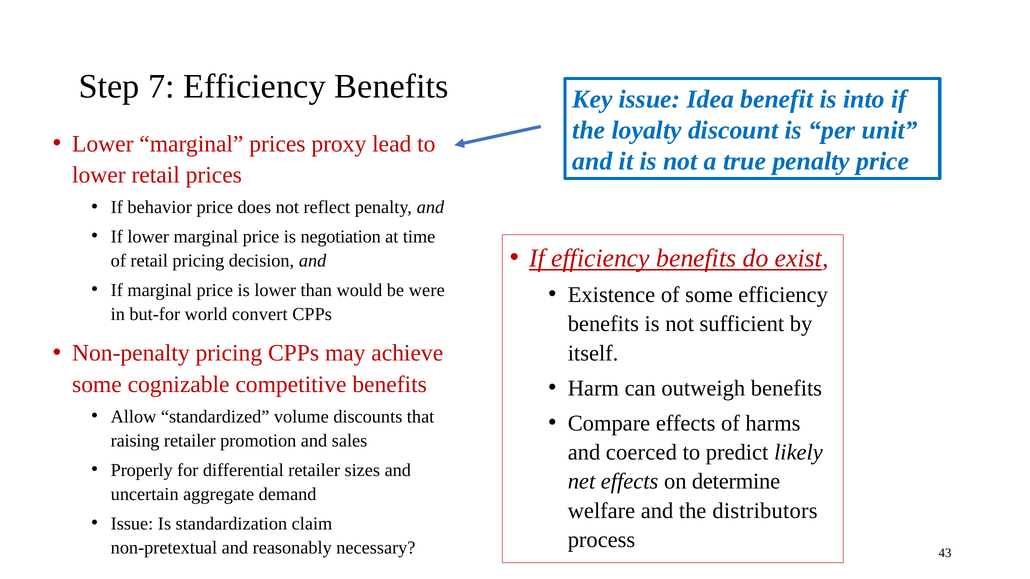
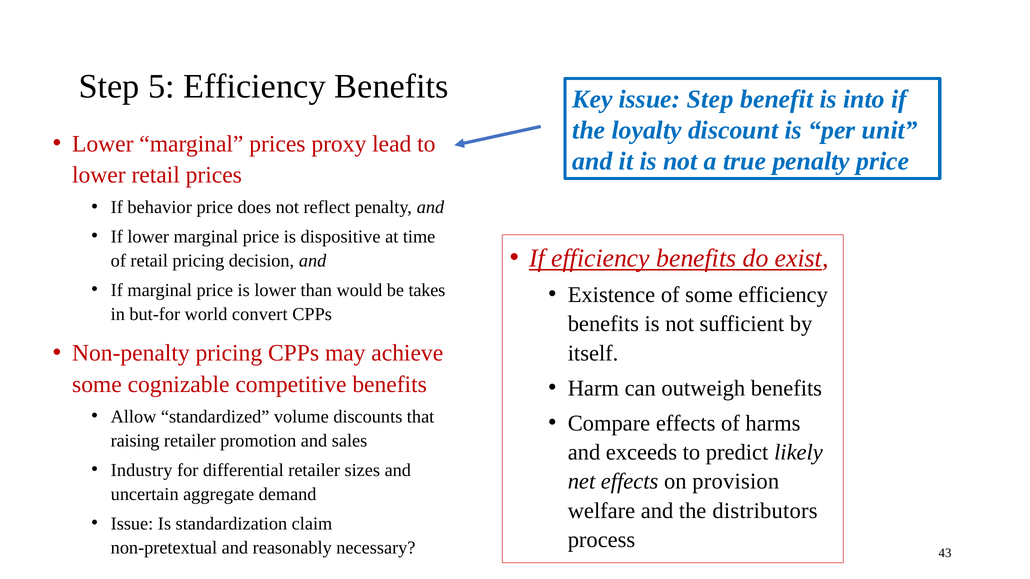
7: 7 -> 5 (161, 87)
issue Idea: Idea -> Step (710, 99)
negotiation: negotiation -> dispositive (341, 237)
were: were -> takes (427, 290)
coerced: coerced -> exceeds (641, 453)
Properly: Properly -> Industry (142, 470)
determine: determine -> provision (736, 482)
